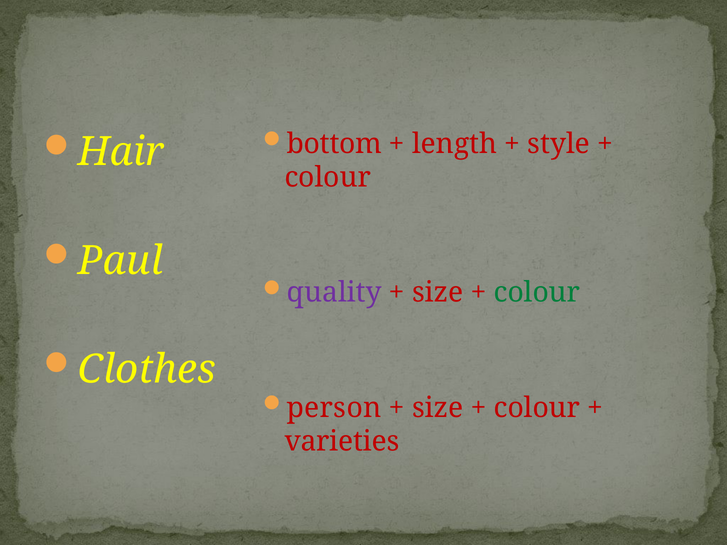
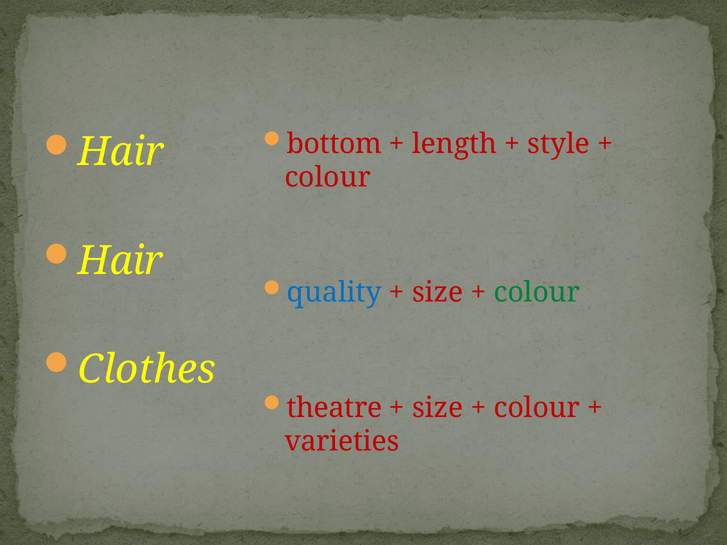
Paul: Paul -> Hair (121, 261)
quality colour: purple -> blue (334, 293)
person: person -> theatre (334, 408)
